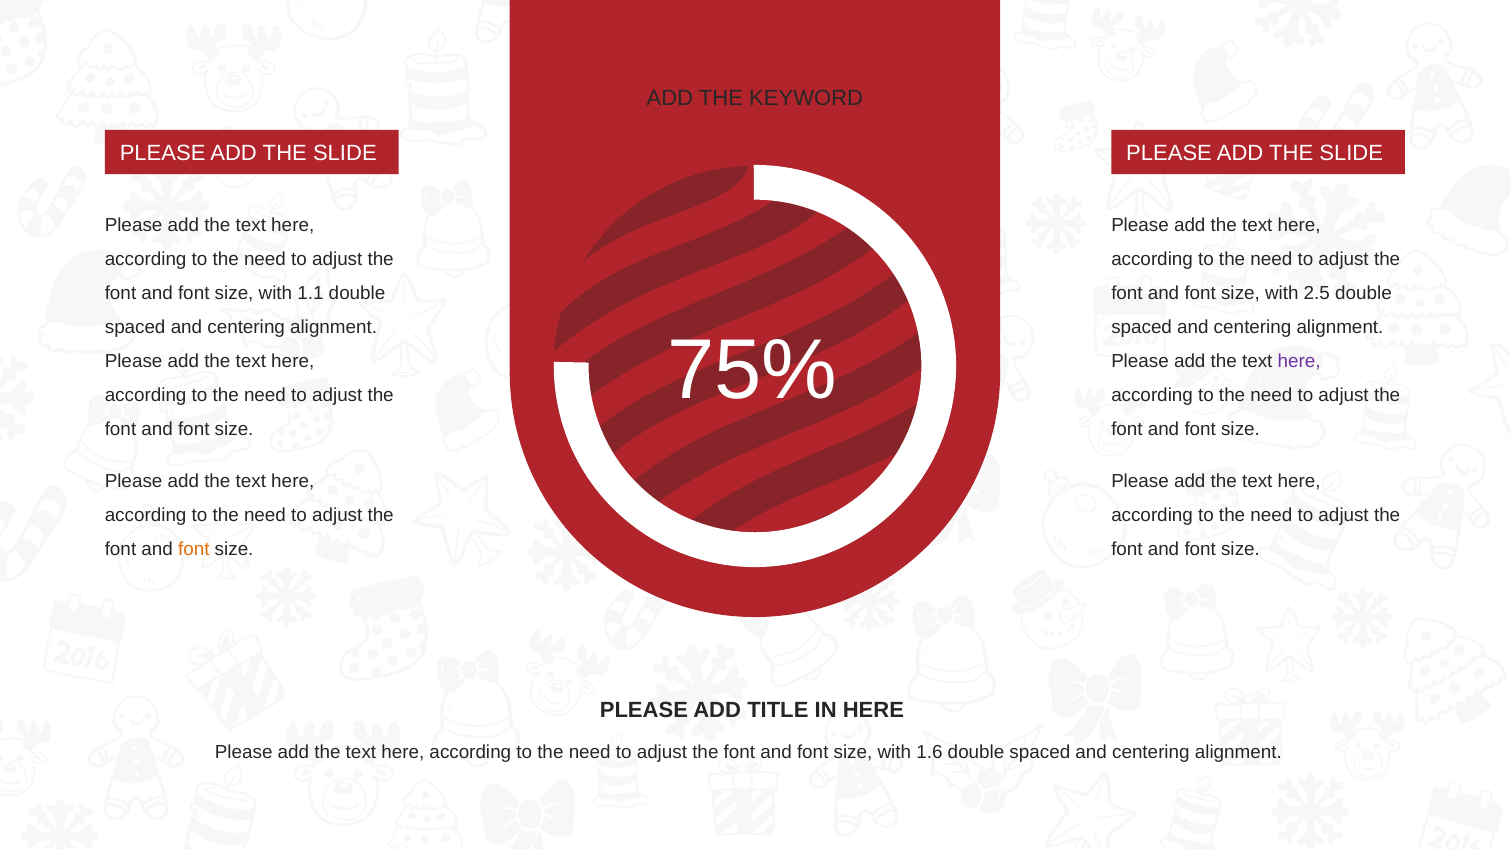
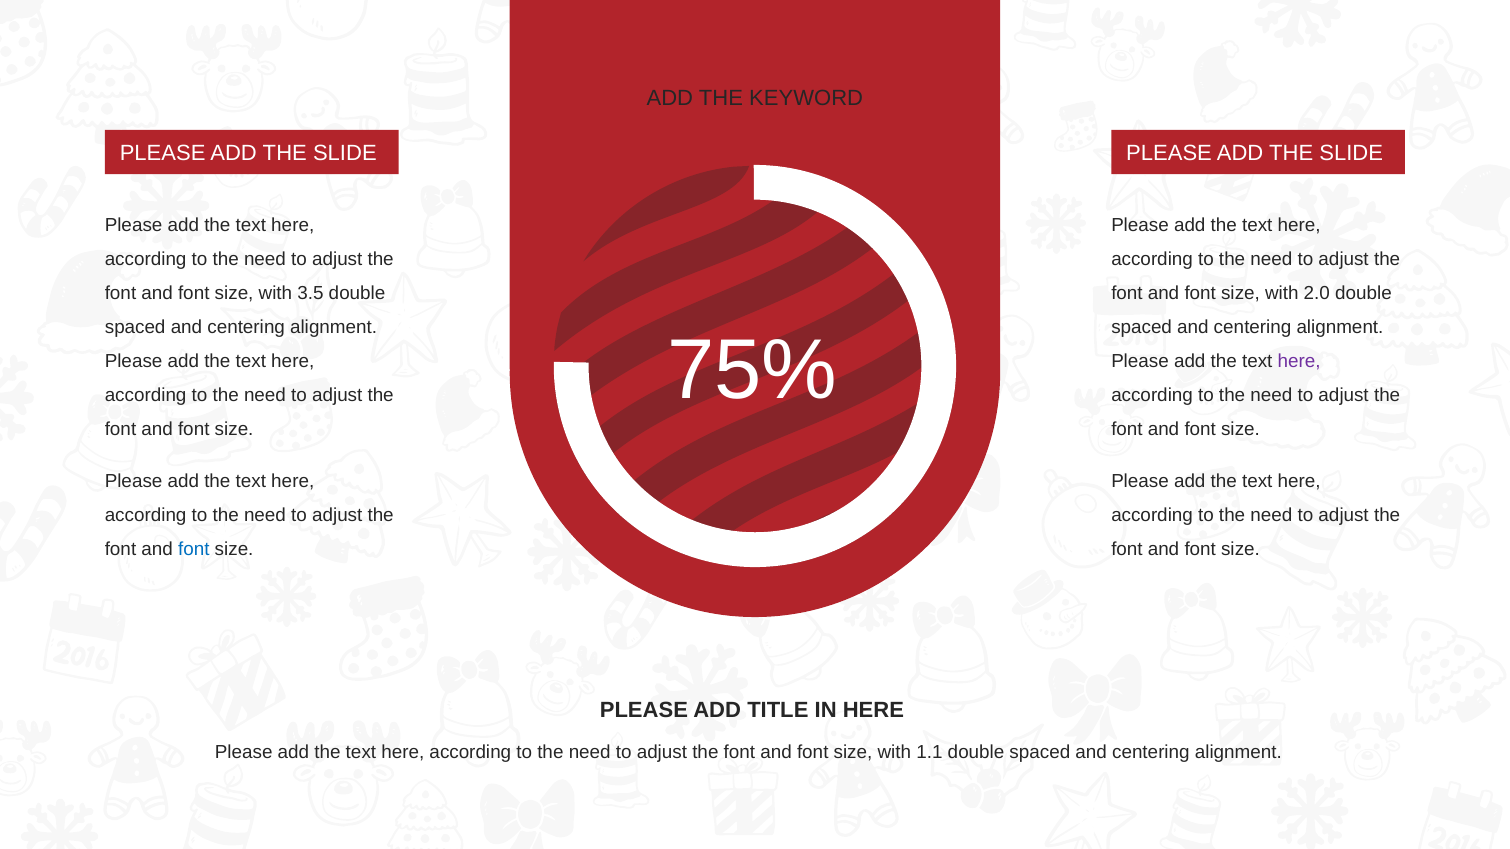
1.1: 1.1 -> 3.5 (310, 293)
2.5: 2.5 -> 2.0 (1317, 293)
font colour: orange -> blue (194, 550)
1.6: 1.6 -> 1.1 (929, 753)
